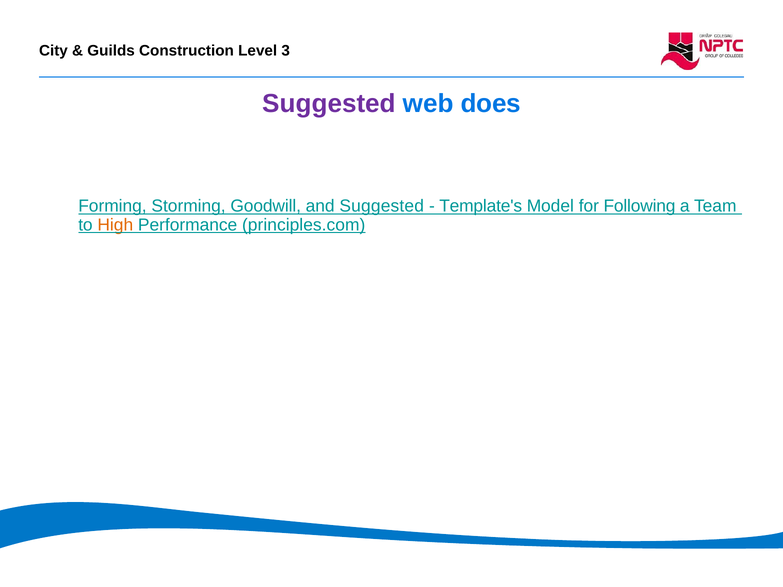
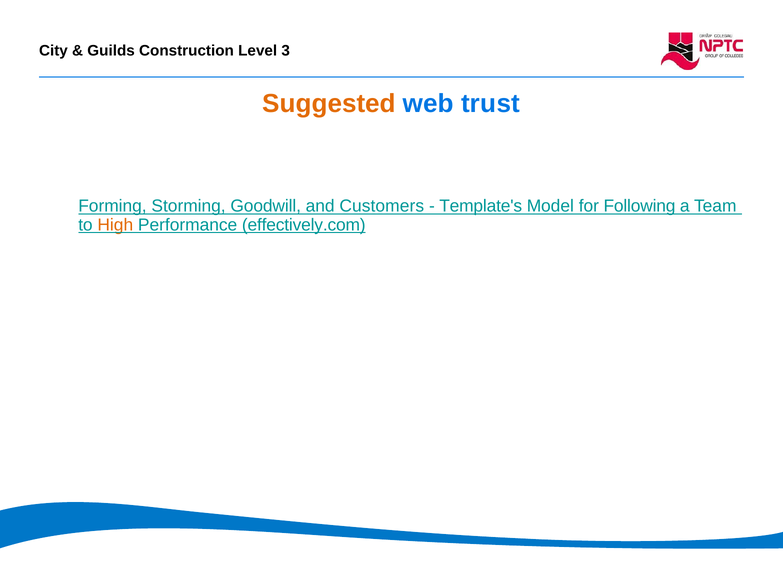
Suggested colour: purple -> orange (329, 104)
does: does -> trust (491, 104)
and Suggested: Suggested -> Customers (382, 206)
principles.com: principles.com -> effectively.com (304, 225)
